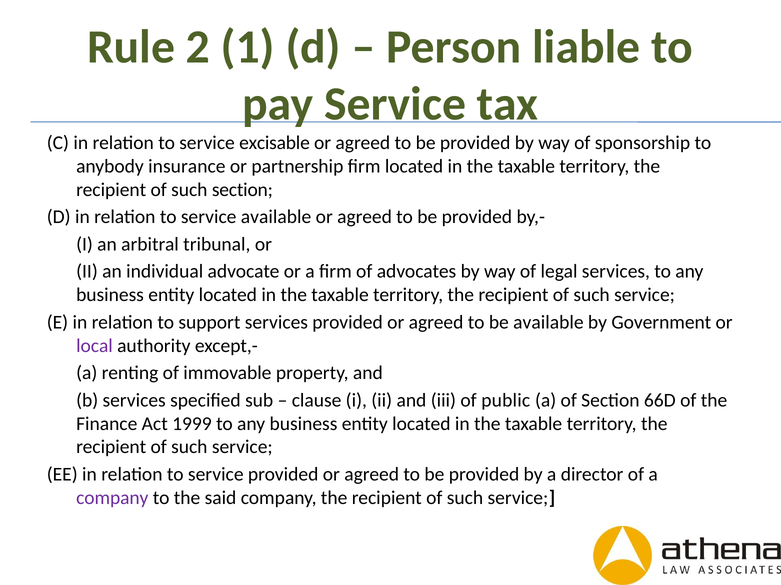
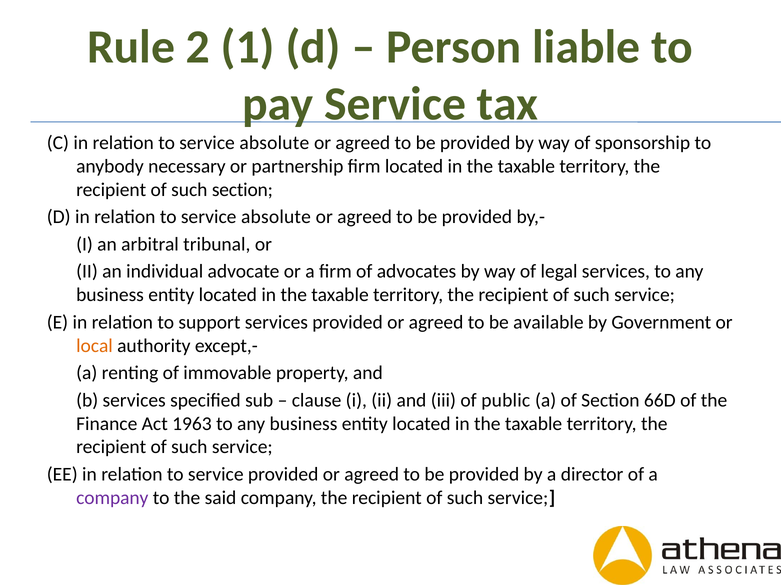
excisable: excisable -> absolute (274, 143)
insurance: insurance -> necessary (187, 166)
available: available -> absolute (276, 217)
local colour: purple -> orange (94, 346)
1999: 1999 -> 1963 (192, 424)
